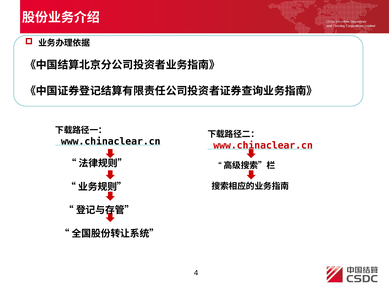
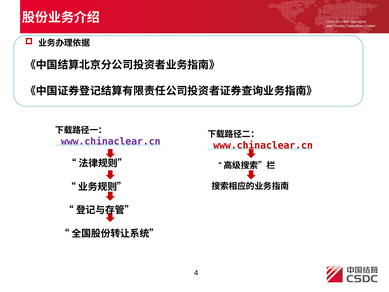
www.chinaclear.cn colour: black -> purple (111, 141)
